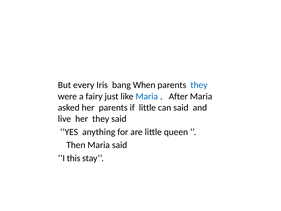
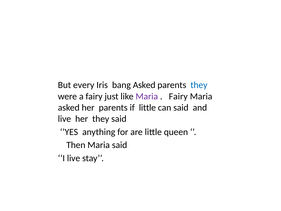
bang When: When -> Asked (144, 85)
Maria colour: blue -> purple (147, 96)
After: After -> Fairy (178, 96)
’I this: this -> live (74, 158)
